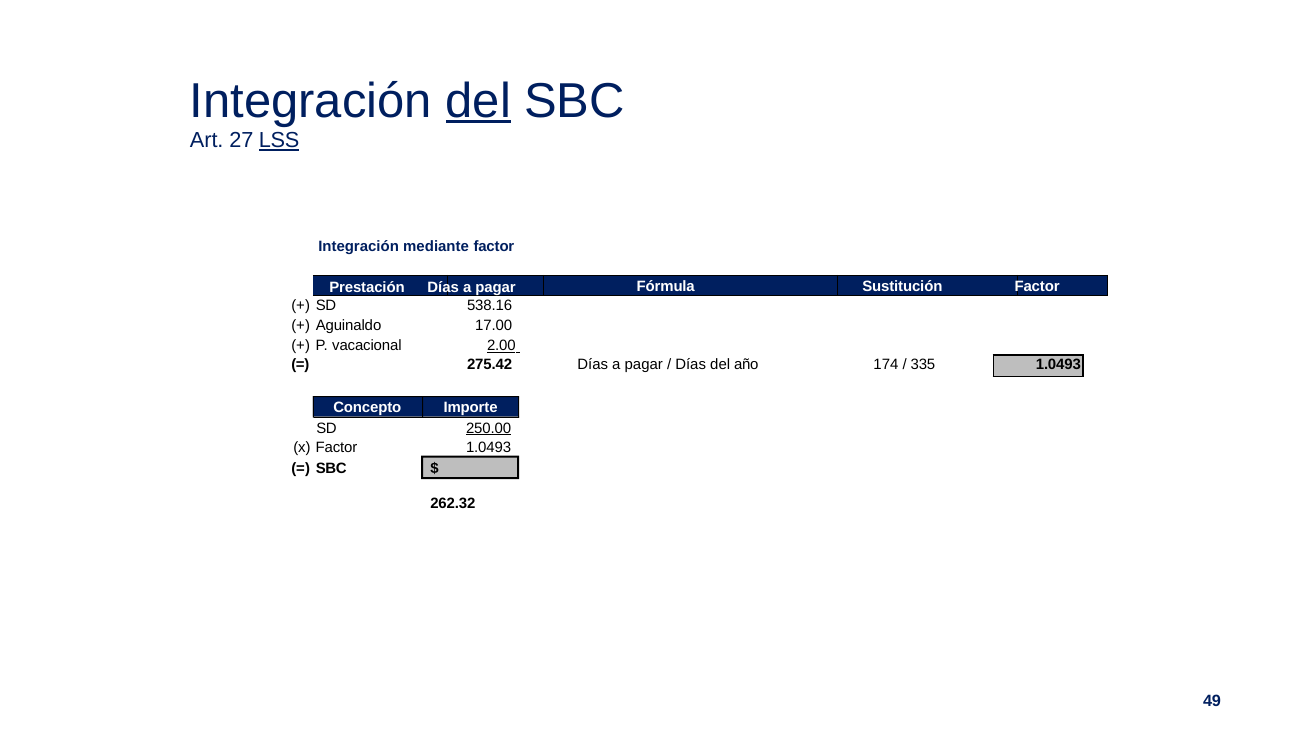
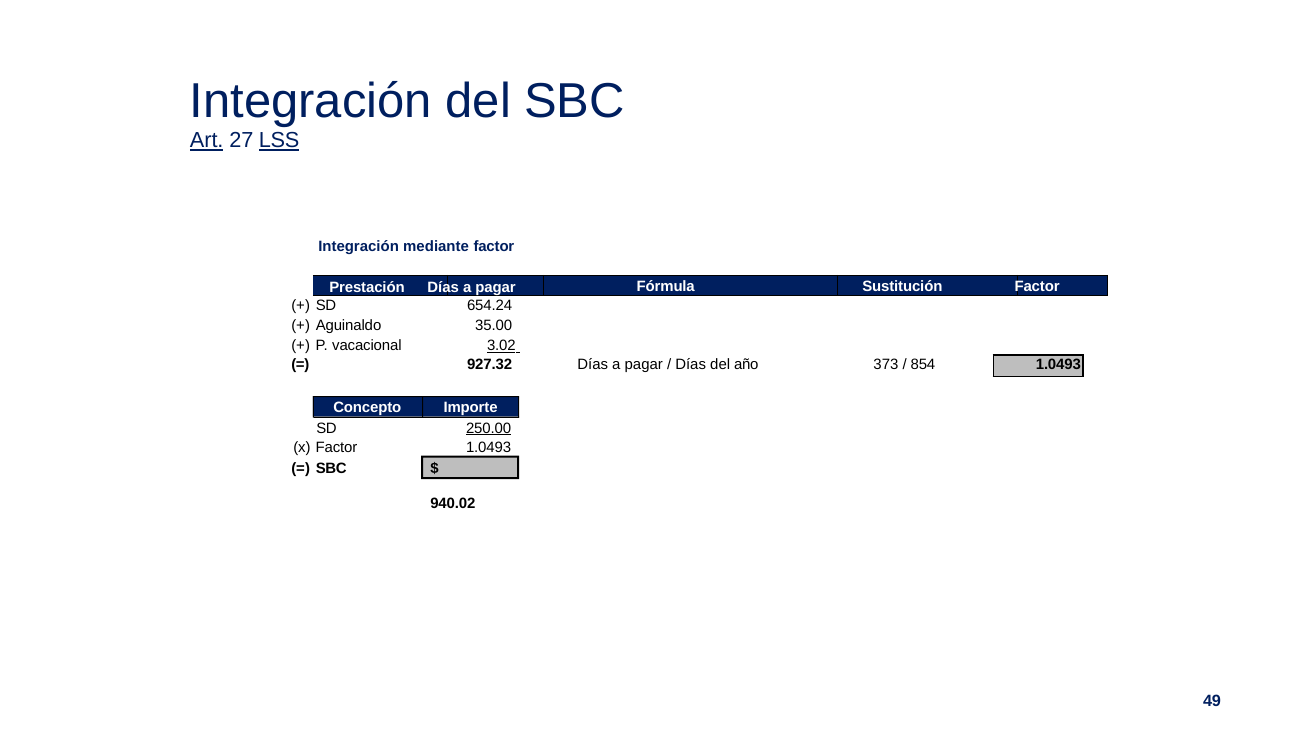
del underline: present -> none (478, 101)
Art underline: none -> present (207, 140)
538.16: 538.16 -> 654.24 (490, 306)
17.00: 17.00 -> 35.00 (494, 325)
2.00: 2.00 -> 3.02 (501, 345)
275.42: 275.42 -> 927.32 (490, 365)
174: 174 -> 373 (886, 365)
335: 335 -> 854 (923, 365)
262.32: 262.32 -> 940.02 (453, 504)
